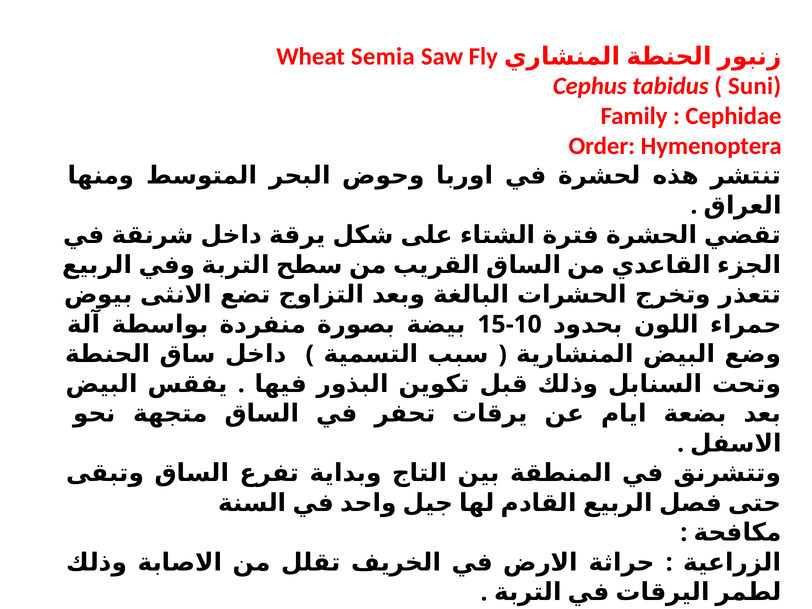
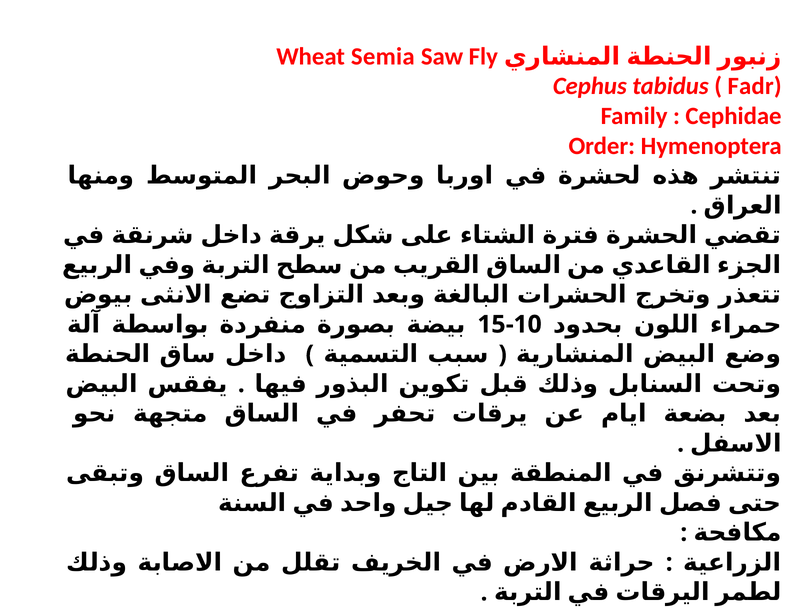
Suni: Suni -> Fadr (755, 86)
